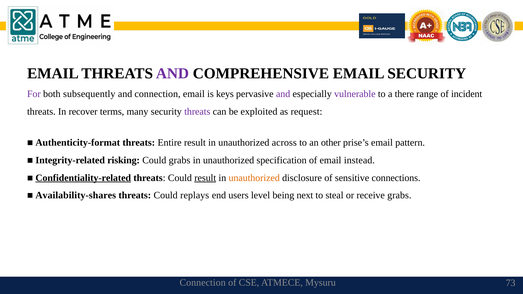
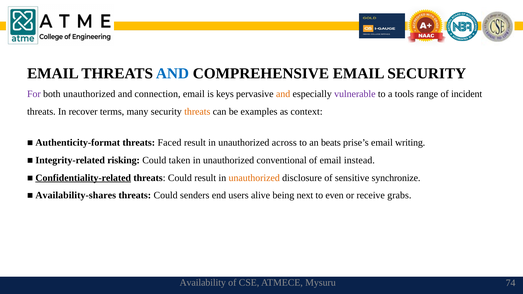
AND colour: purple -> blue (172, 73)
both subsequently: subsequently -> unauthorized (89, 94)
and colour: purple -> orange (283, 94)
there: there -> tools (404, 94)
threats colour: purple -> orange (197, 112)
exploited: exploited -> examples (259, 112)
request: request -> context (307, 112)
Entire: Entire -> Faced (170, 143)
other: other -> beats (331, 143)
pattern: pattern -> writing (410, 143)
Could grabs: grabs -> taken (180, 160)
specification: specification -> conventional (282, 160)
result underline: present -> none (205, 178)
connections: connections -> synchronize (396, 178)
replays: replays -> senders (195, 196)
level: level -> alive (261, 196)
steal: steal -> even (335, 196)
Connection: Connection -> Availability (203, 283)
73: 73 -> 74 (511, 283)
